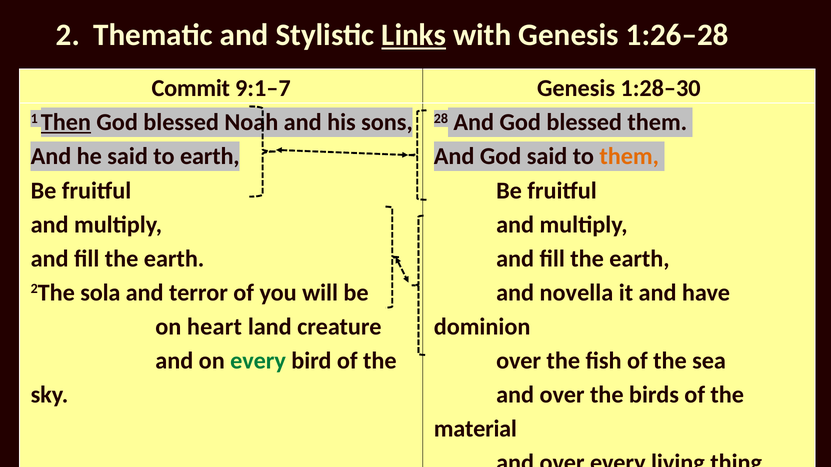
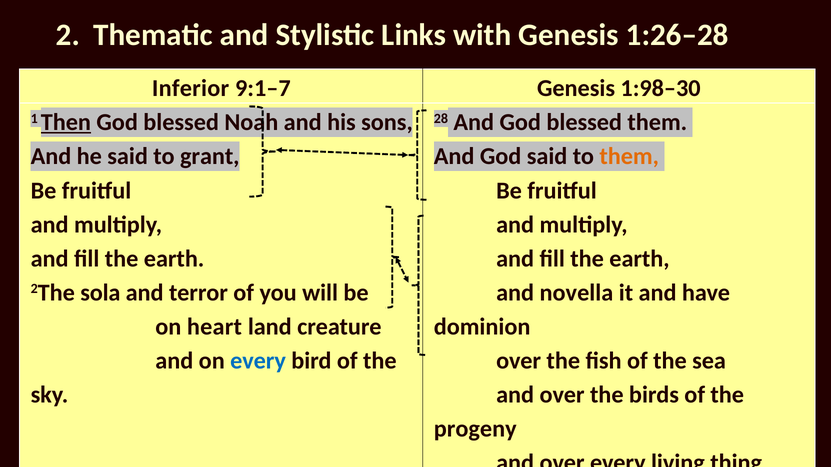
Links underline: present -> none (414, 35)
Commit: Commit -> Inferior (191, 89)
1:28–30: 1:28–30 -> 1:98–30 (661, 89)
to earth: earth -> grant (210, 157)
every colour: green -> blue (258, 361)
material: material -> progeny (475, 429)
